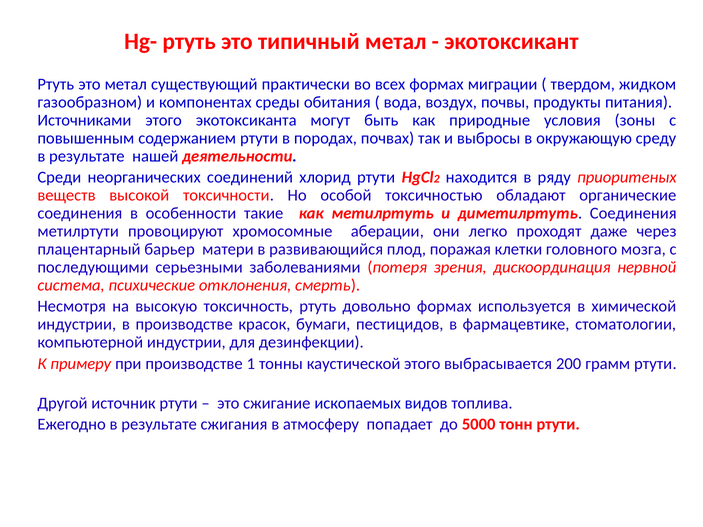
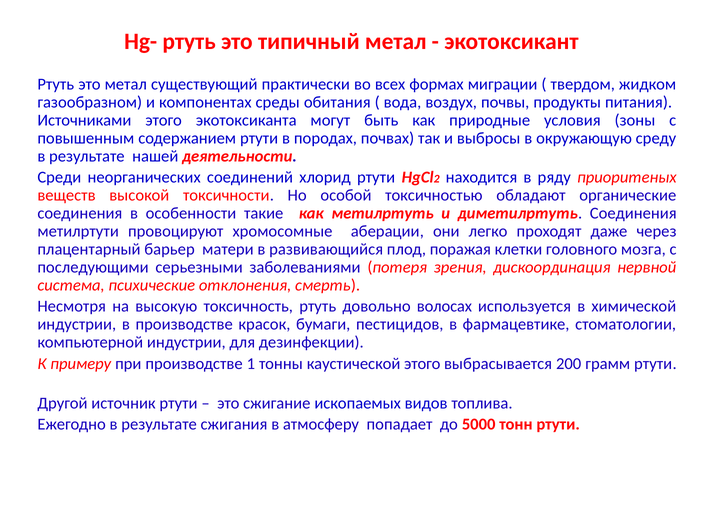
довольно формах: формах -> волосах (444, 307)
